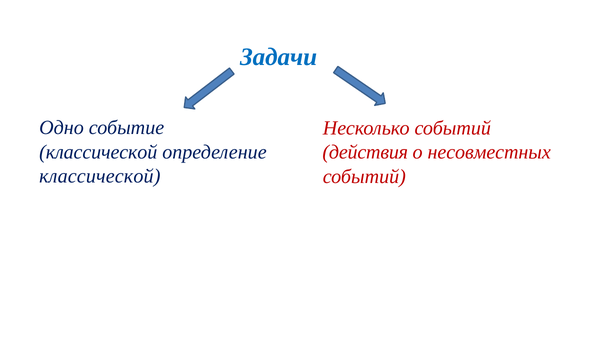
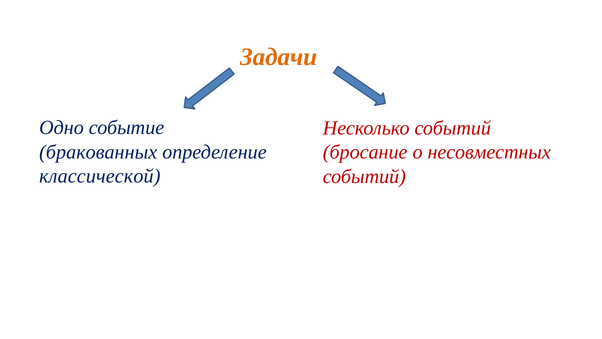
Задачи colour: blue -> orange (279, 57)
классической: классической -> бракованных (98, 152)
действия: действия -> бросание (365, 152)
